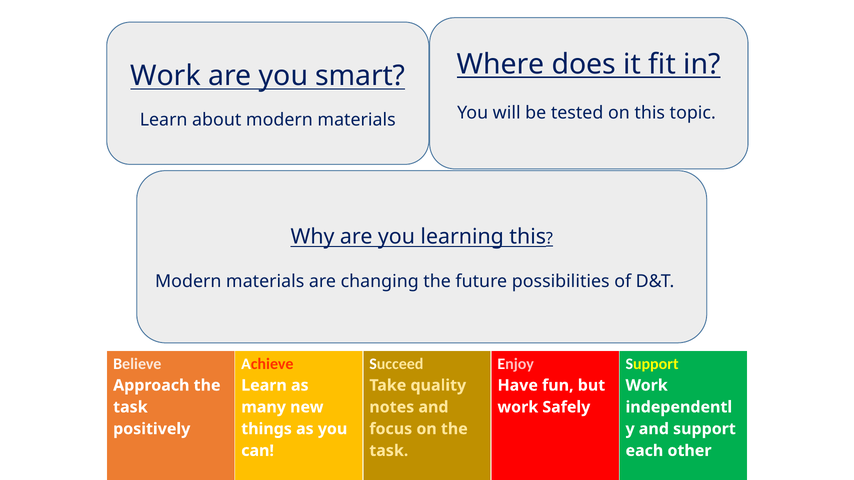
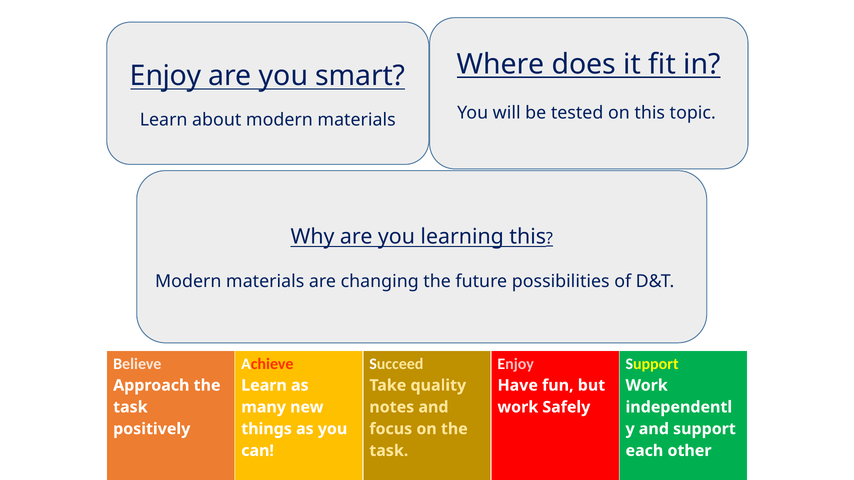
Work: Work -> Enjoy (166, 76)
